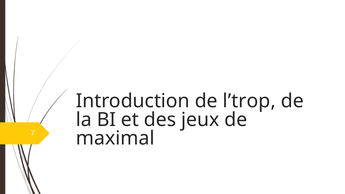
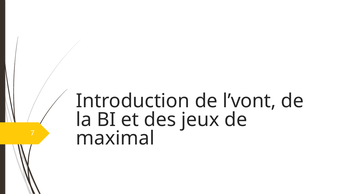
l’trop: l’trop -> l’vont (249, 101)
